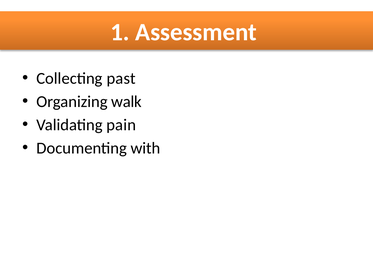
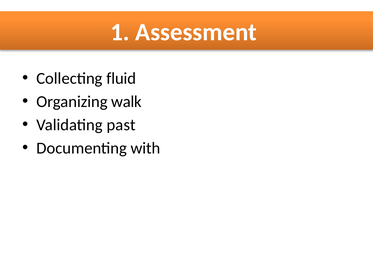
past: past -> fluid (121, 78)
pain: pain -> past (121, 125)
